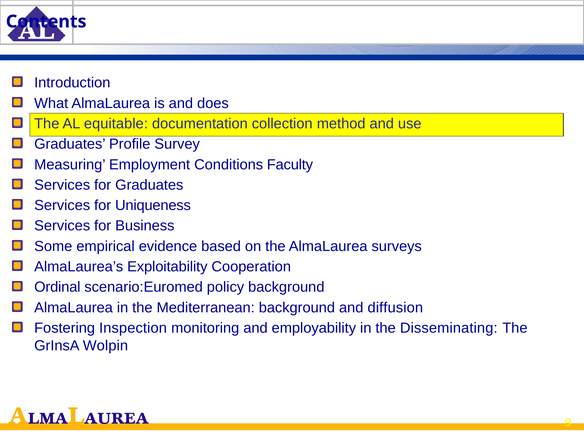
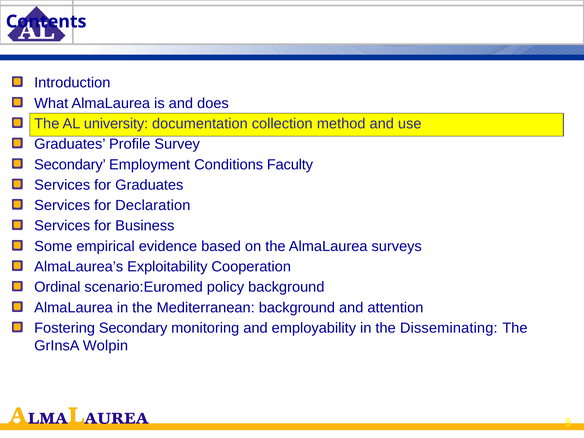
equitable: equitable -> university (116, 124)
Measuring: Measuring -> Secondary (70, 165)
Uniqueness: Uniqueness -> Declaration (153, 205)
diffusion: diffusion -> attention (395, 308)
Fostering Inspection: Inspection -> Secondary (133, 328)
